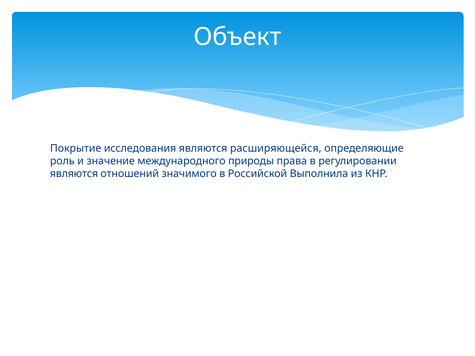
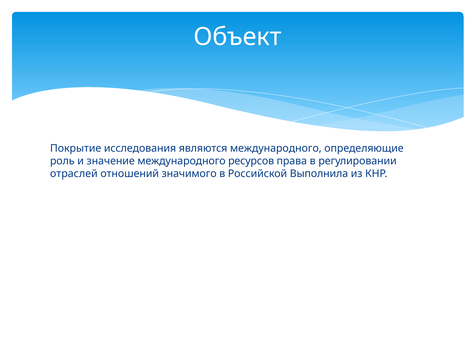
являются расширяющейся: расширяющейся -> международного (276, 148)
природы: природы -> ресурсов (251, 161)
являются: являются -> отраслей (74, 174)
